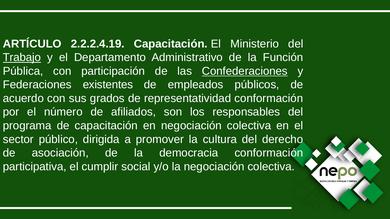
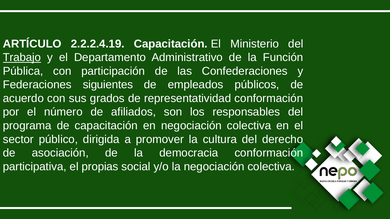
Confederaciones underline: present -> none (245, 71)
existentes: existentes -> siguientes (108, 85)
cumplir: cumplir -> propias (100, 167)
